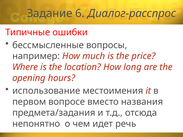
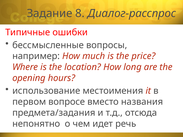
6: 6 -> 8 (80, 13)
